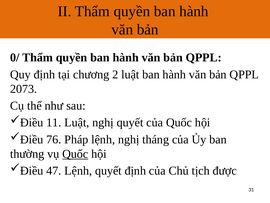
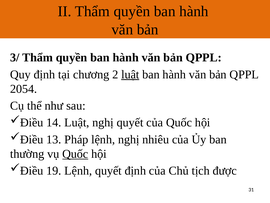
0/: 0/ -> 3/ (15, 57)
luật underline: none -> present (130, 74)
2073: 2073 -> 2054 (24, 89)
11: 11 -> 14 (54, 122)
76: 76 -> 13 (54, 139)
tháng: tháng -> nhiêu (156, 139)
47: 47 -> 19 (54, 170)
